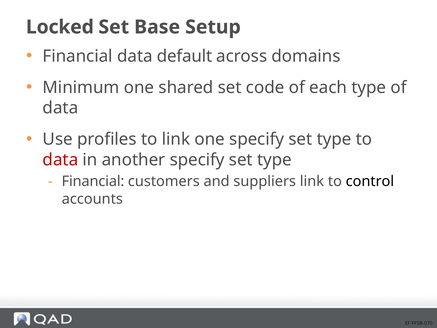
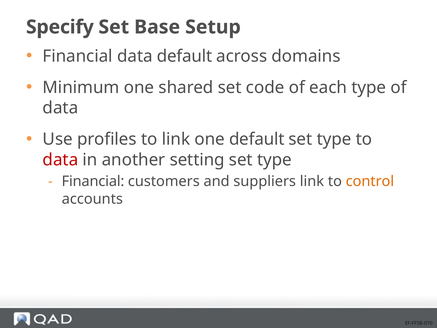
Locked: Locked -> Specify (60, 27)
one specify: specify -> default (257, 139)
another specify: specify -> setting (197, 160)
control colour: black -> orange (370, 181)
